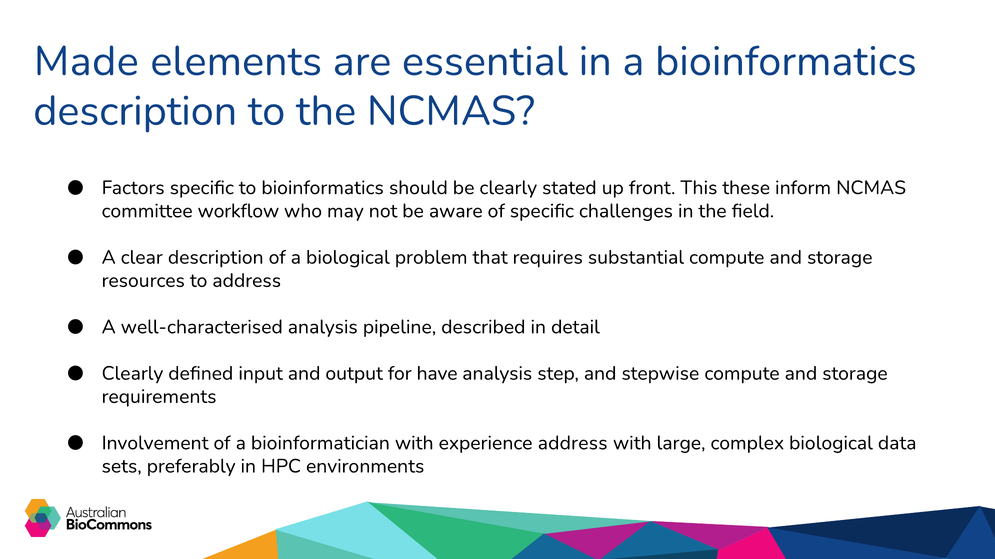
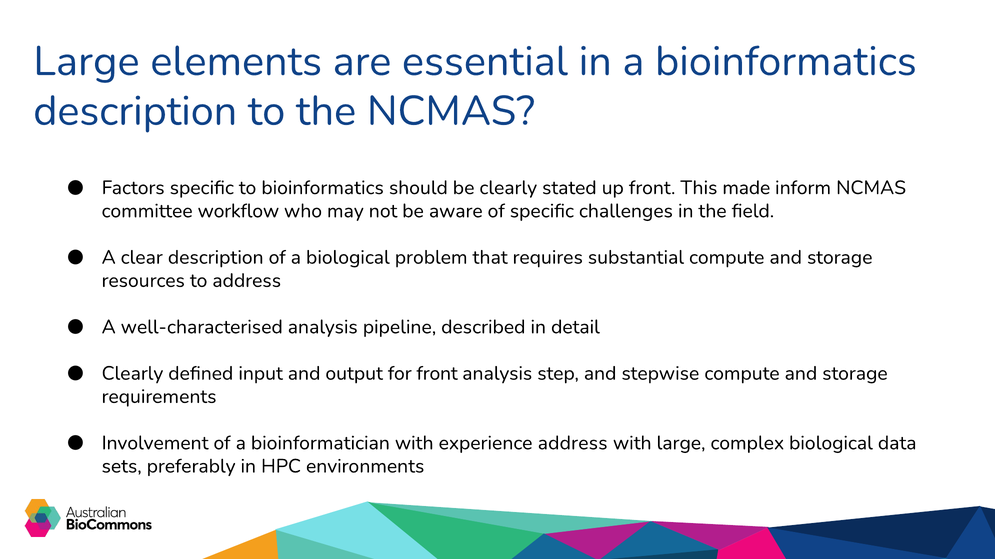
Made: Made -> Large (86, 61)
these: these -> made (746, 188)
for have: have -> front (437, 374)
